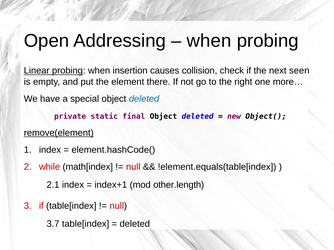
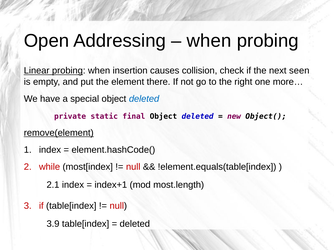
math[index: math[index -> most[index (88, 167)
other.length: other.length -> most.length (179, 185)
3.7: 3.7 -> 3.9 (53, 224)
